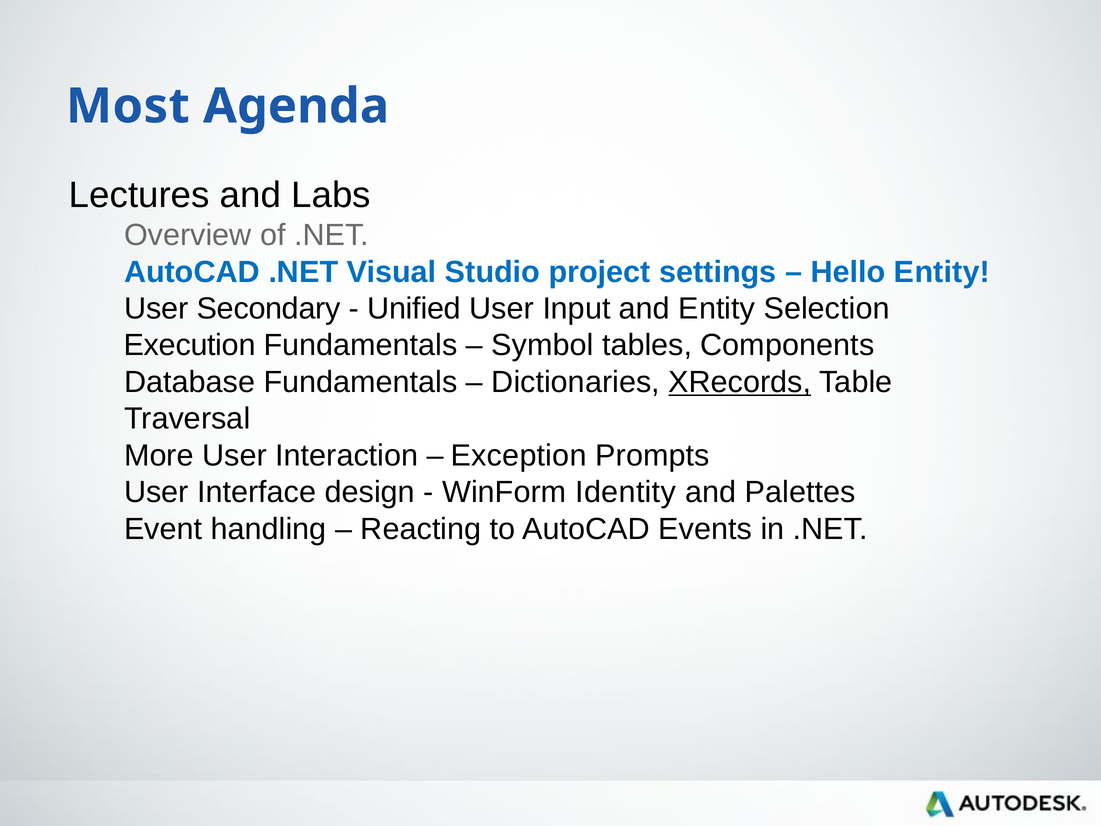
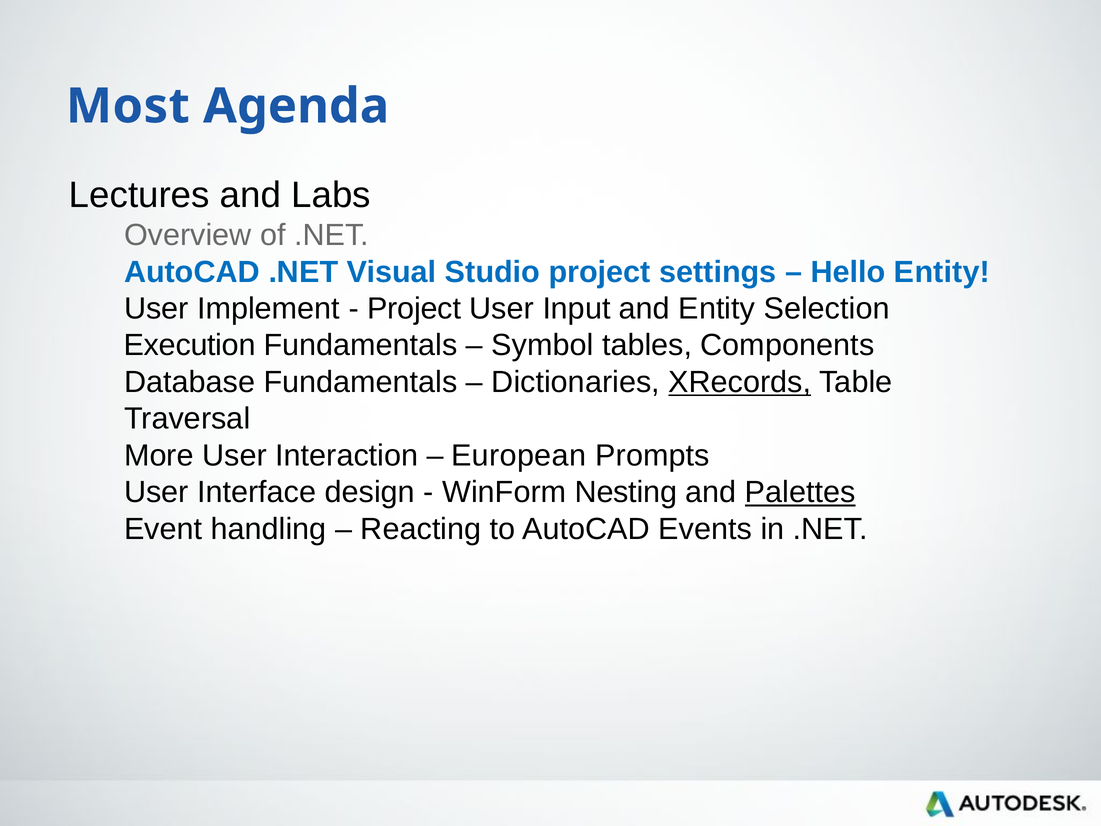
Secondary: Secondary -> Implement (268, 309)
Unified: Unified -> Project (414, 309)
Exception: Exception -> European (519, 455)
Identity: Identity -> Nesting (626, 492)
Palettes underline: none -> present (800, 492)
